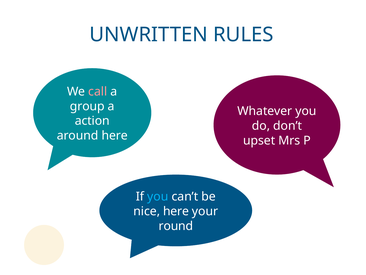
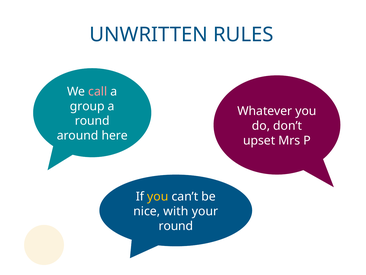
action: action -> round (92, 121)
you colour: light blue -> yellow (158, 196)
nice here: here -> with (176, 211)
